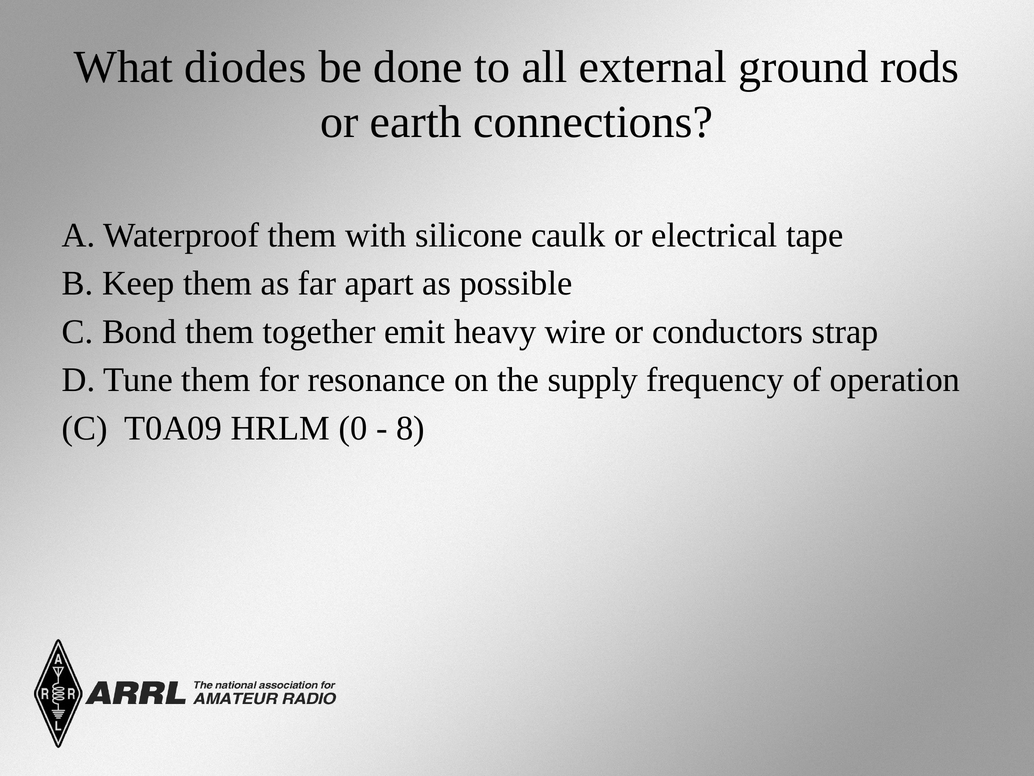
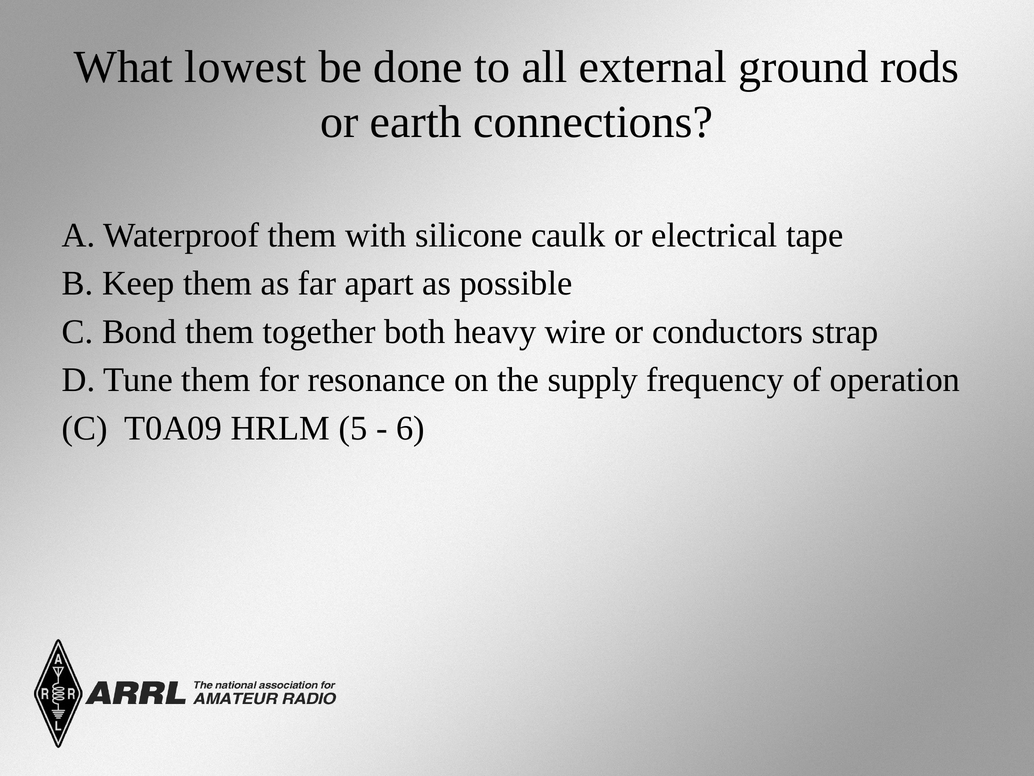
diodes: diodes -> lowest (246, 67)
emit: emit -> both (415, 331)
0: 0 -> 5 (353, 428)
8: 8 -> 6 (410, 428)
